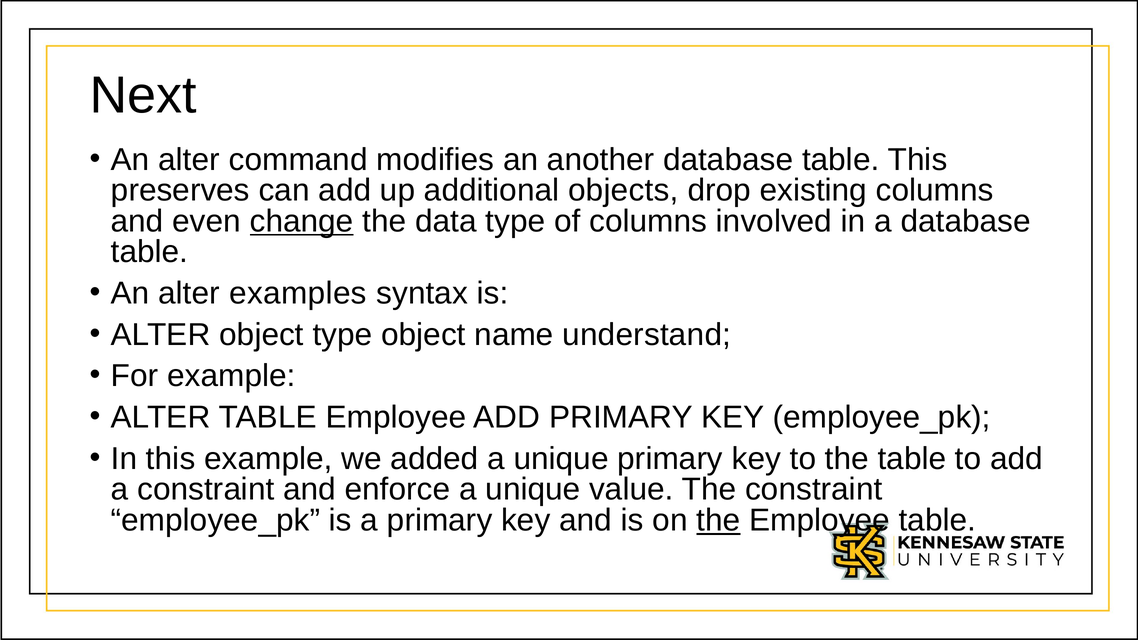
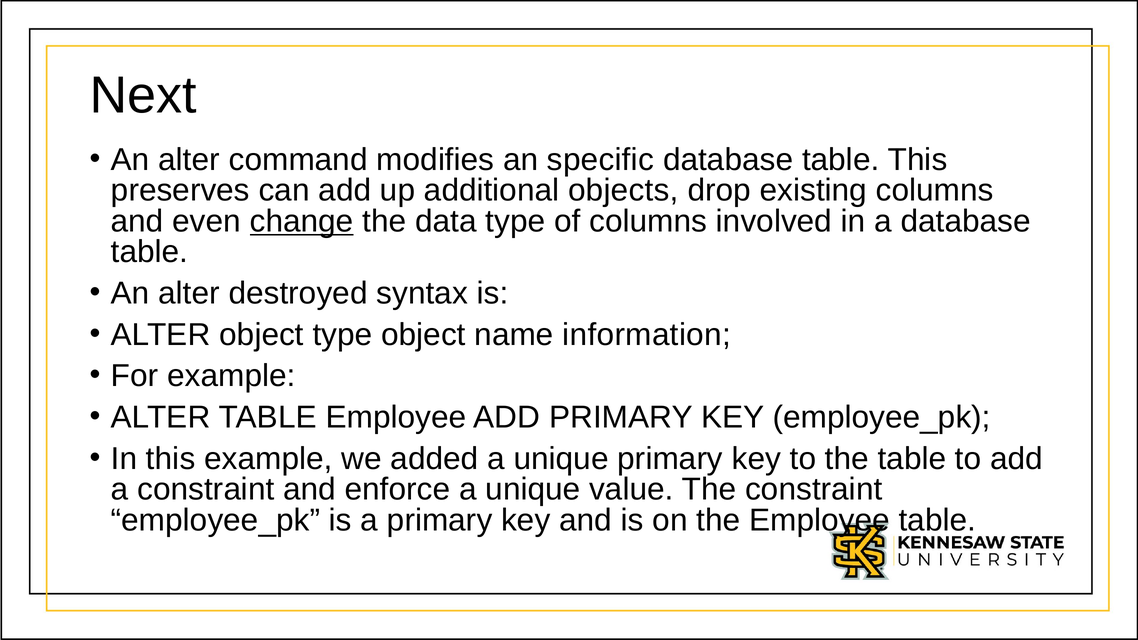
another: another -> specific (601, 160)
examples: examples -> destroyed (298, 293)
understand: understand -> information (647, 335)
the underline: present -> none (718, 520)
